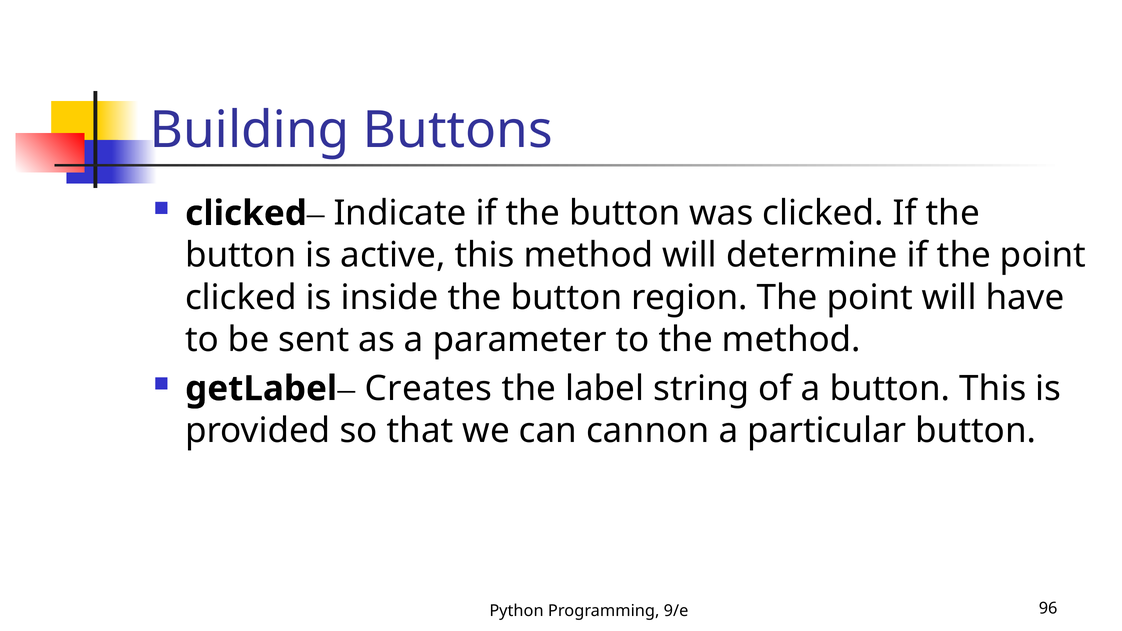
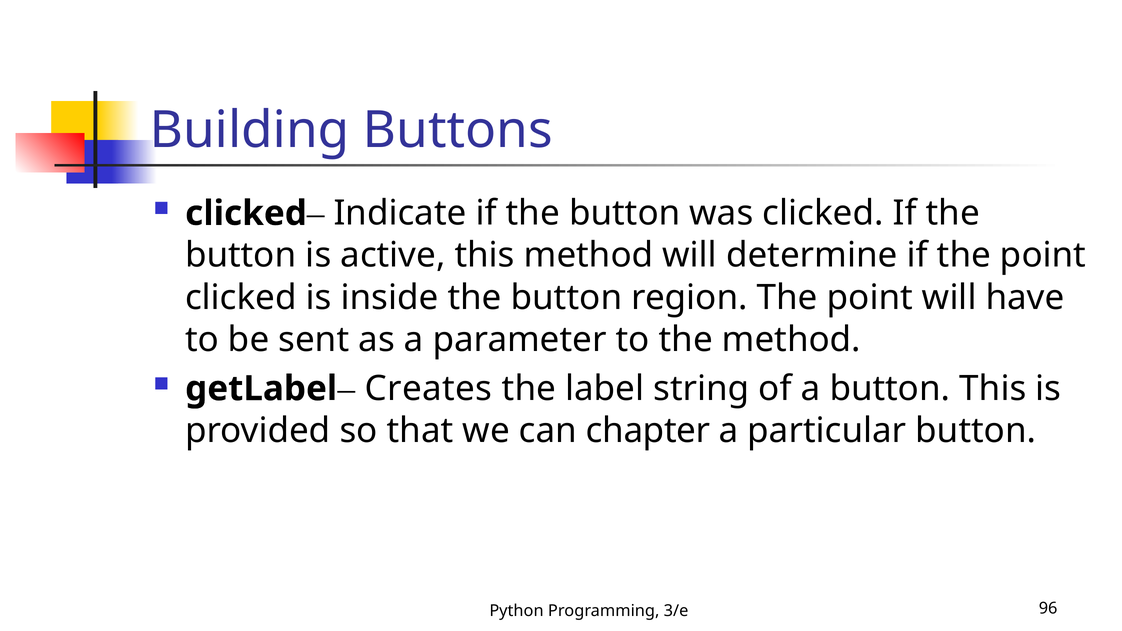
cannon: cannon -> chapter (648, 431)
9/e: 9/e -> 3/e (676, 611)
